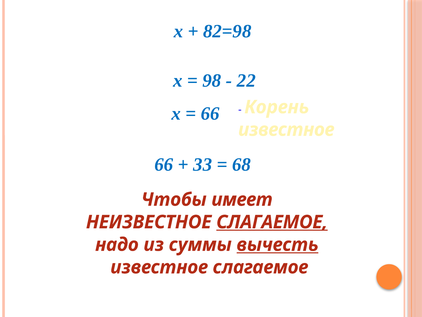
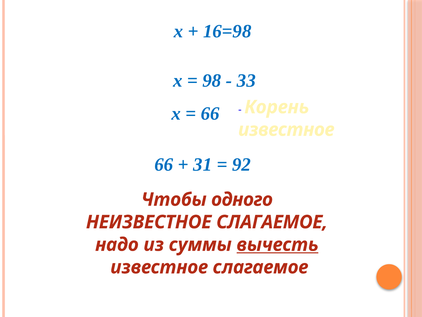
82=98: 82=98 -> 16=98 (227, 31)
22: 22 -> 33 (246, 81)
33: 33 -> 31 (203, 164)
68: 68 -> 92 (242, 164)
имеет: имеет -> одного (242, 199)
СЛАГАЕМОЕ underline: present -> none (272, 222)
